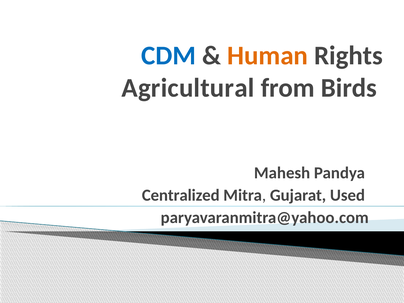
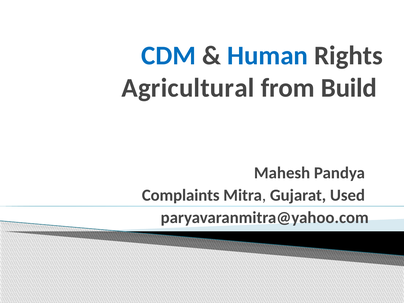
Human colour: orange -> blue (268, 56)
Birds: Birds -> Build (349, 88)
Centralized: Centralized -> Complaints (181, 195)
